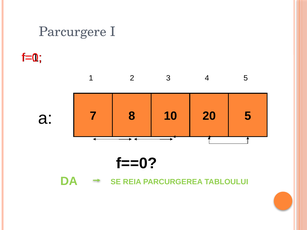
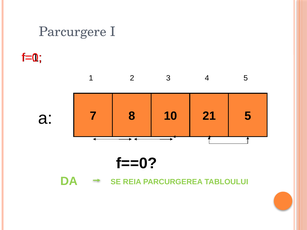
20: 20 -> 21 (209, 116)
